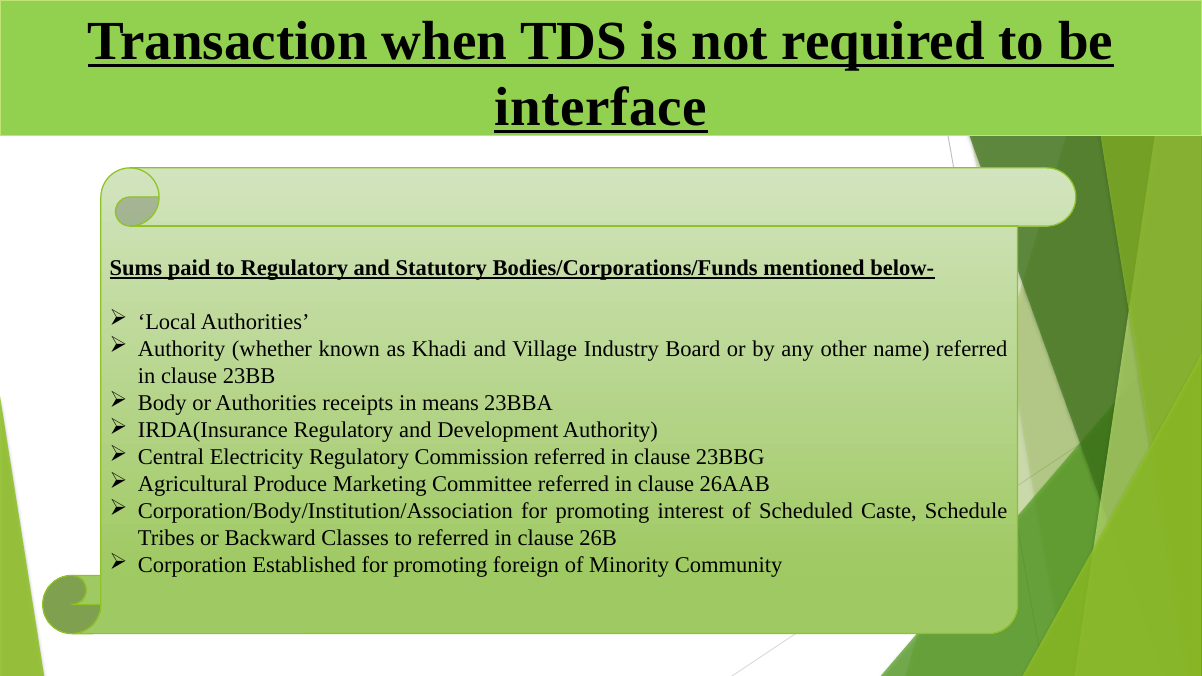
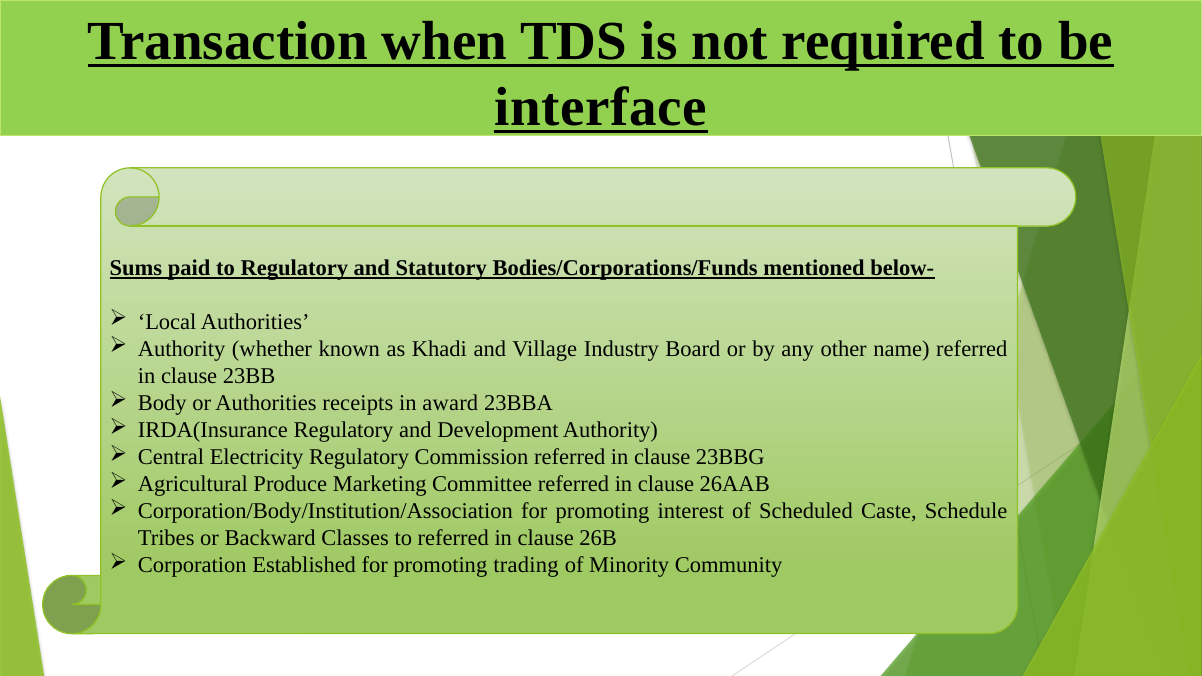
means: means -> award (450, 403)
foreign: foreign -> trading (526, 566)
